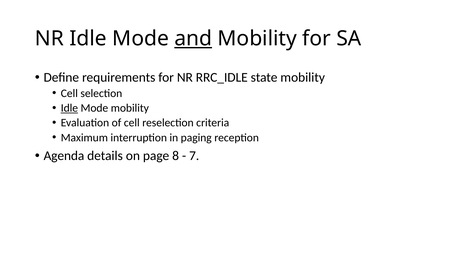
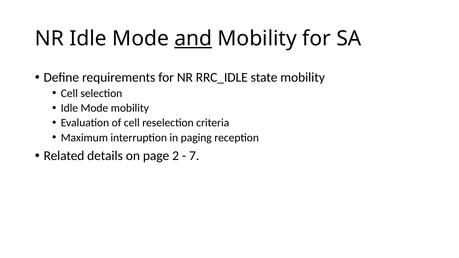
Idle underline: present -> none (69, 108)
Agenda: Agenda -> Related (64, 156)
8: 8 -> 2 (176, 156)
